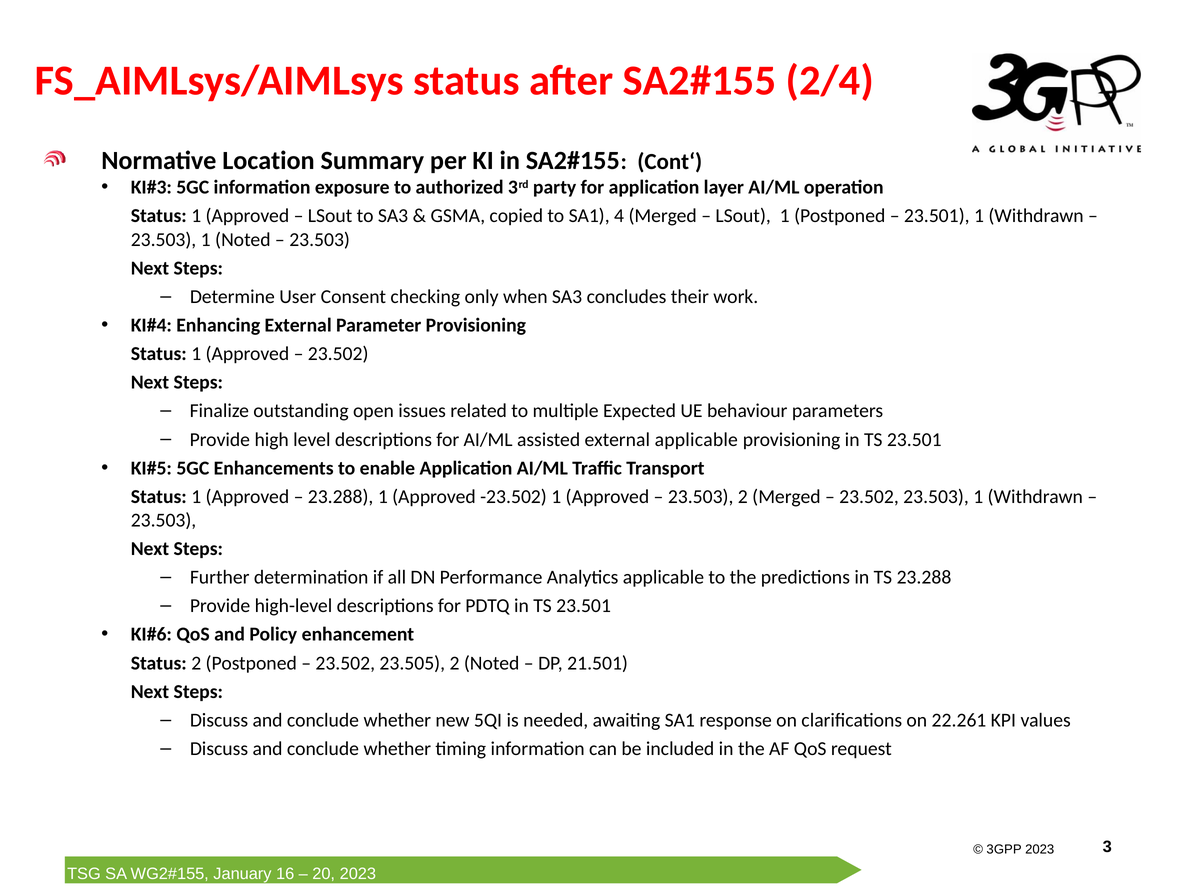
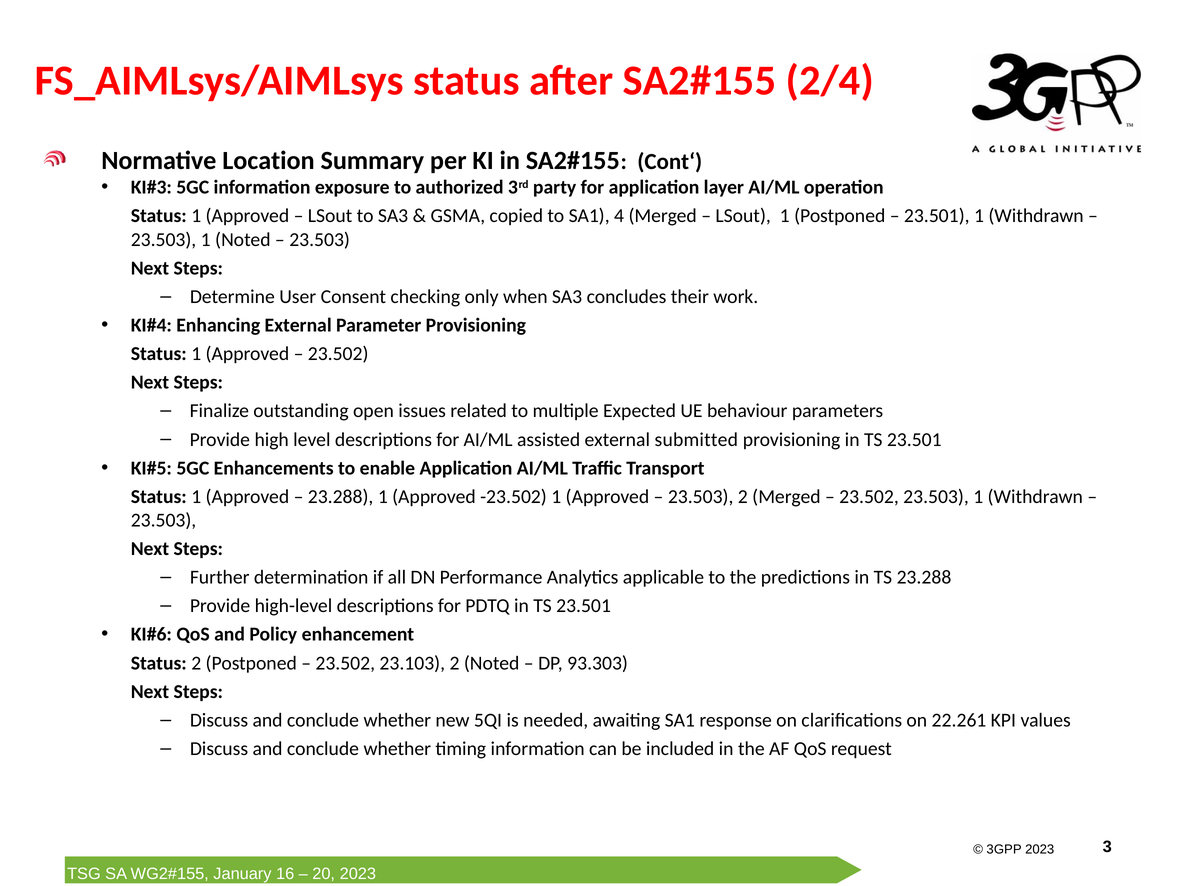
applicable: applicable -> submitted (696, 439)
23.505: 23.505 -> 23.103 (412, 663)
21.501: 21.501 -> 93.303 (598, 663)
